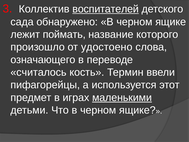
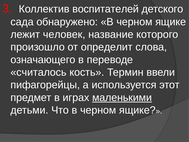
воспитателей underline: present -> none (106, 9)
поймать: поймать -> человек (64, 34)
удостоено: удостоено -> определит (107, 47)
